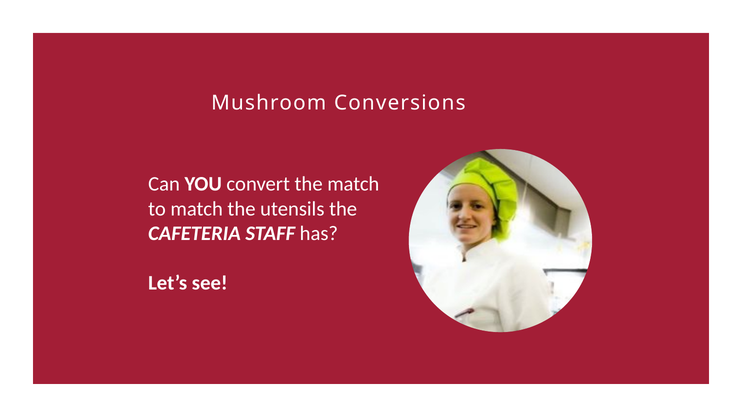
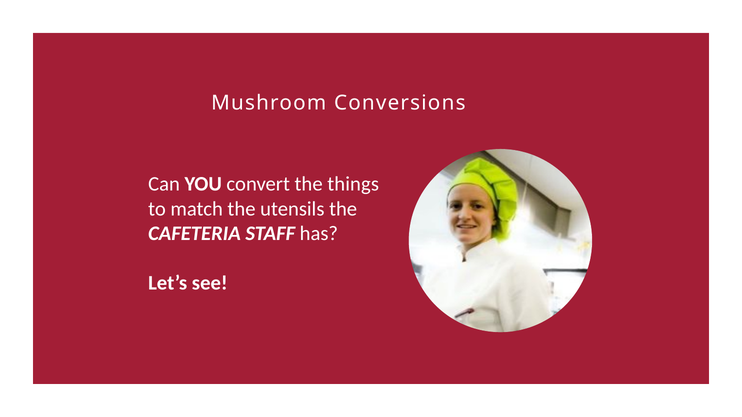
the match: match -> things (353, 184)
